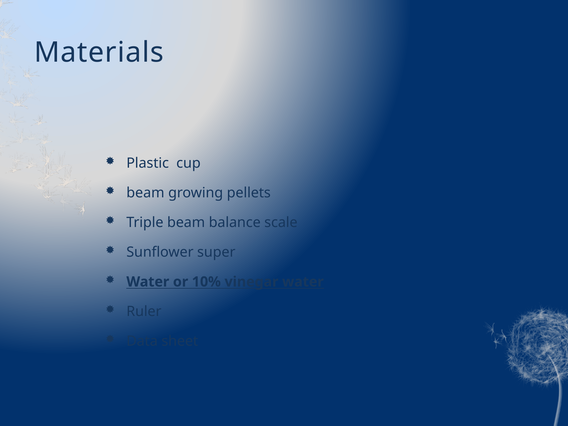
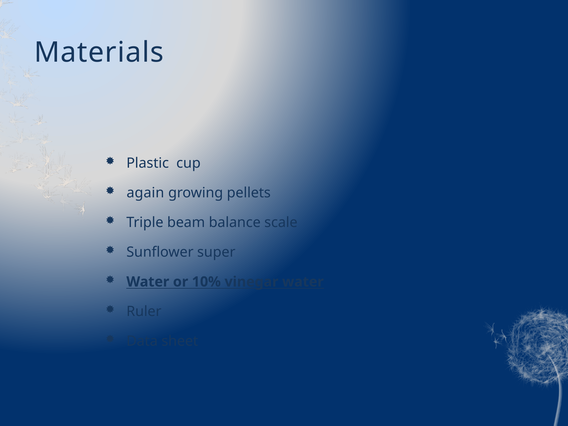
beam: beam -> again (145, 193)
